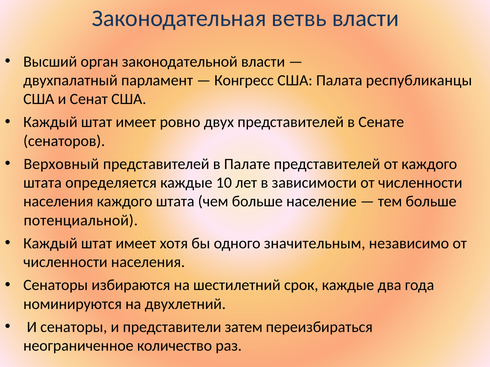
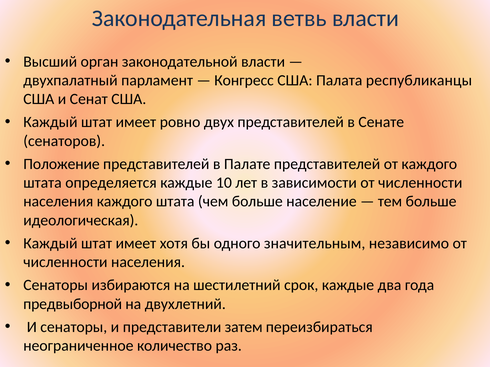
Верховный: Верховный -> Положение (61, 164)
потенциальной: потенциальной -> идеологическая (81, 221)
номинируются: номинируются -> предвыборной (73, 304)
